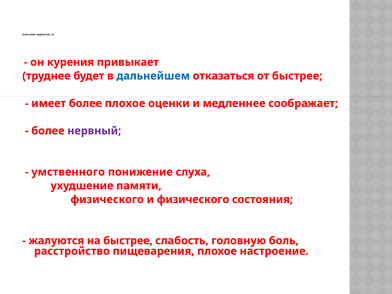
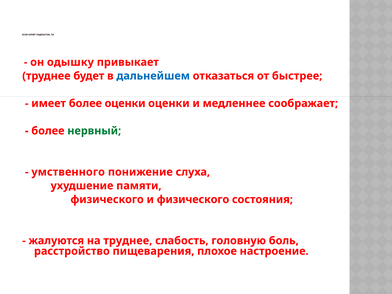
курения: курения -> одышку (70, 62)
более плохое: плохое -> оценки (125, 103)
нервный colour: purple -> green (94, 131)
на быстрее: быстрее -> труднее (128, 241)
